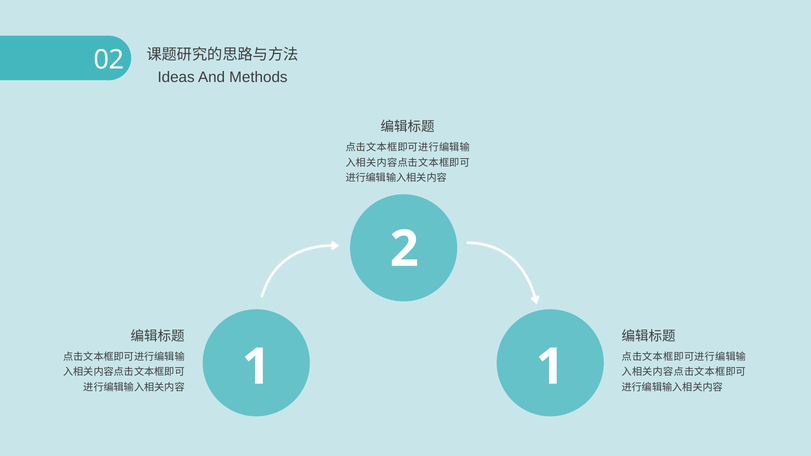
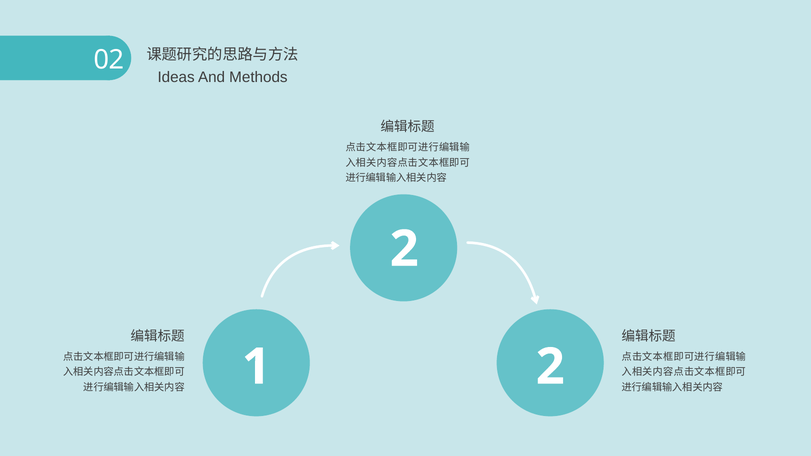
1 1: 1 -> 2 (550, 367)
